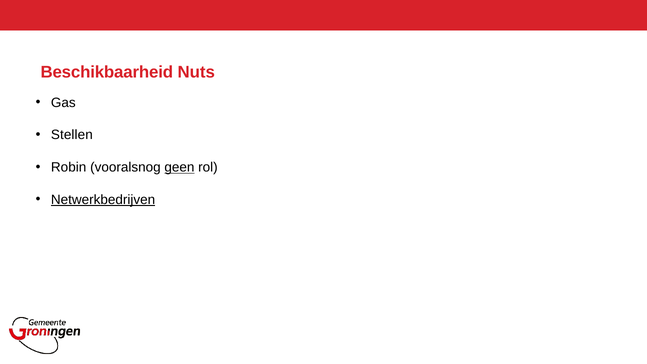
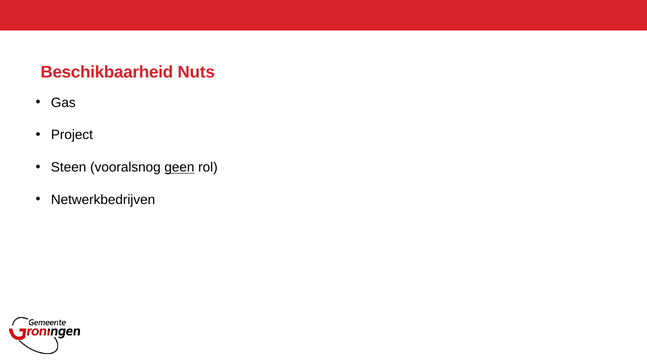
Stellen: Stellen -> Project (72, 135)
Robin: Robin -> Steen (69, 167)
Netwerkbedrijven underline: present -> none (103, 200)
